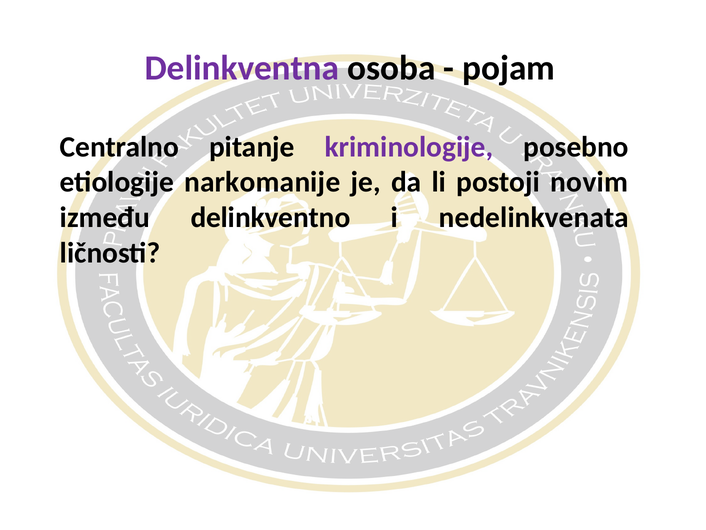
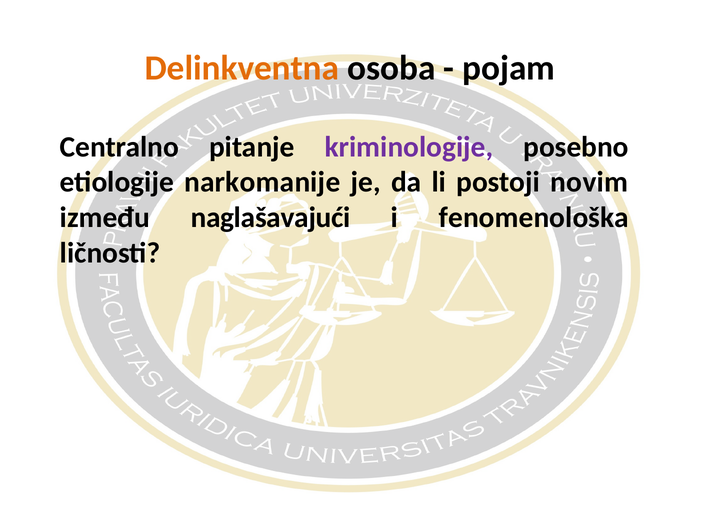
Delinkventna colour: purple -> orange (242, 68)
delinkventno: delinkventno -> naglašavajući (271, 217)
nedelinkvenata: nedelinkvenata -> fenomenološka (534, 217)
